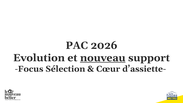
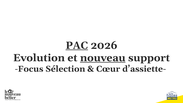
PAC underline: none -> present (77, 45)
